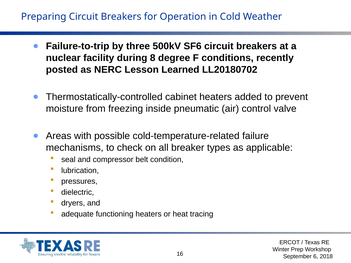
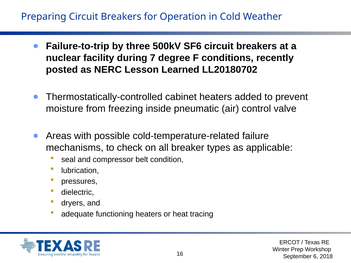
8: 8 -> 7 (153, 58)
